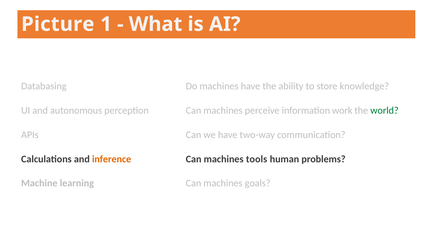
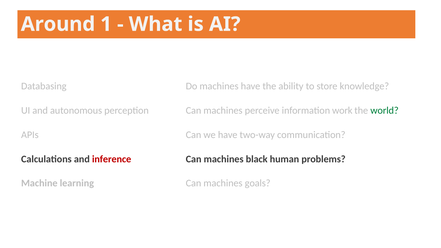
Picture: Picture -> Around (58, 24)
inference colour: orange -> red (112, 159)
tools: tools -> black (257, 159)
